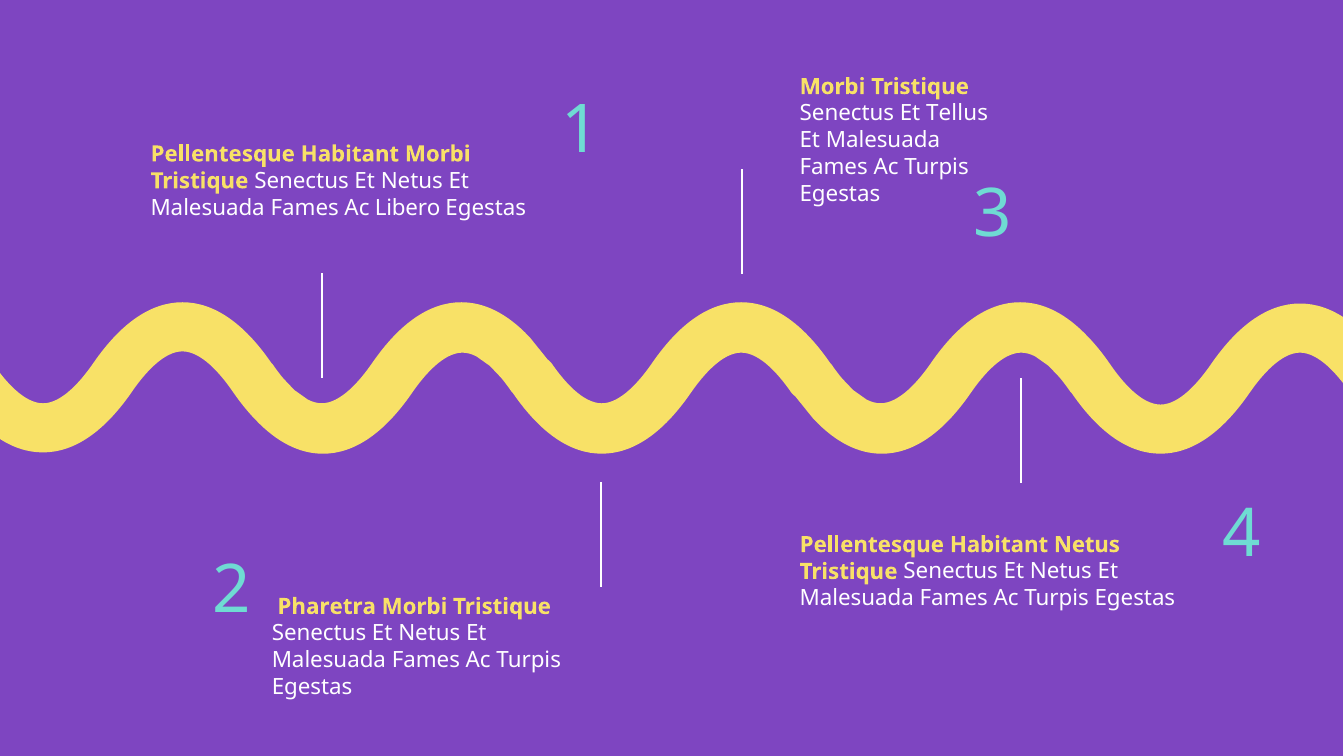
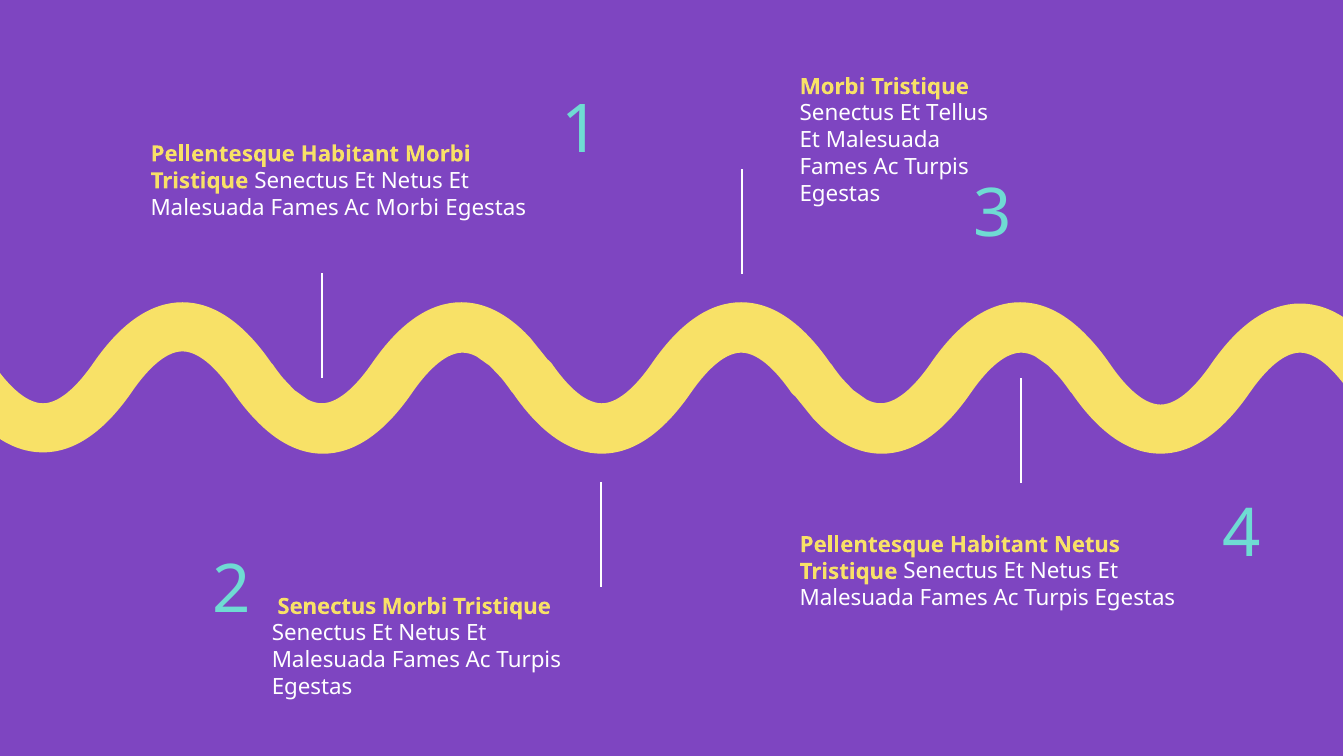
Ac Libero: Libero -> Morbi (407, 208)
Pharetra: Pharetra -> Senectus (327, 606)
